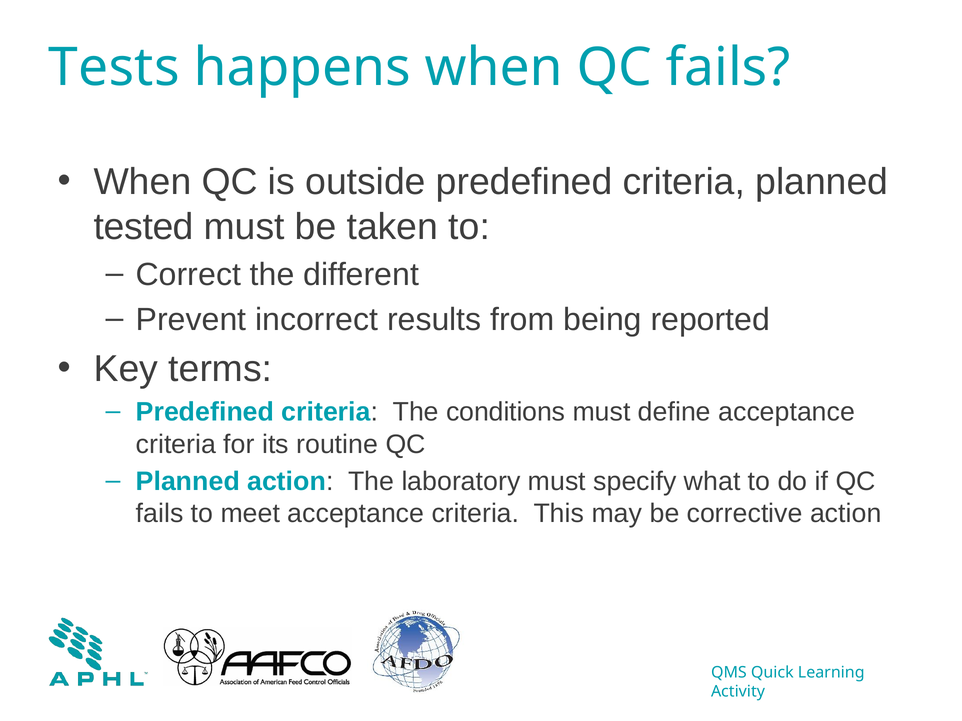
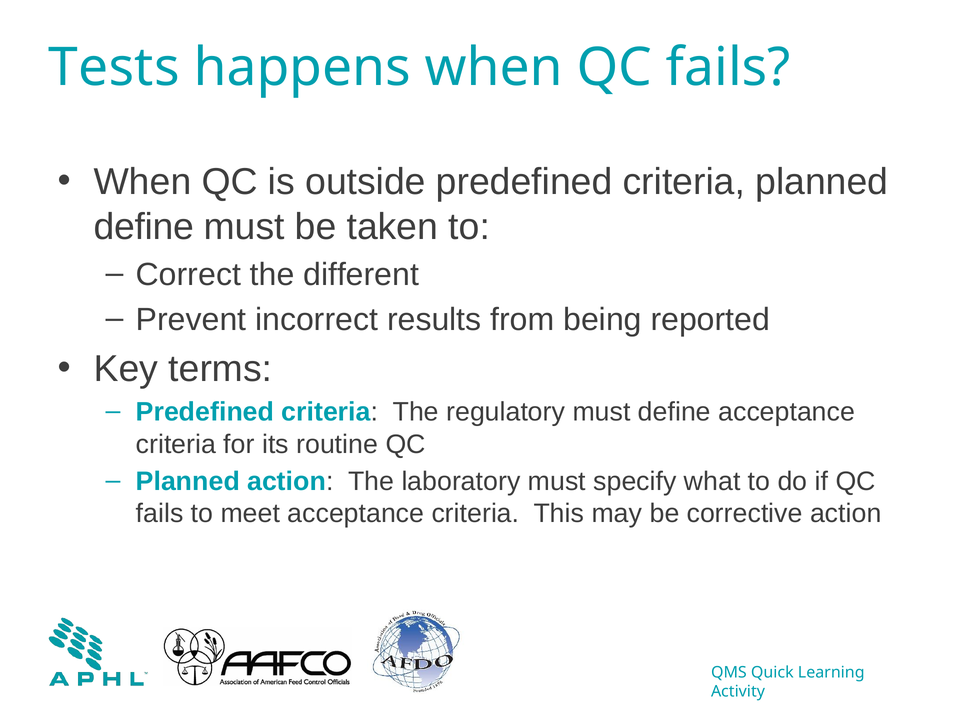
tested: tested -> define (144, 227)
conditions: conditions -> regulatory (506, 412)
